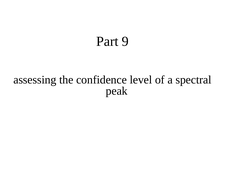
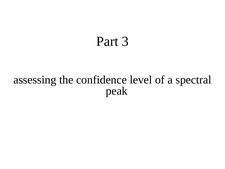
9: 9 -> 3 (125, 41)
